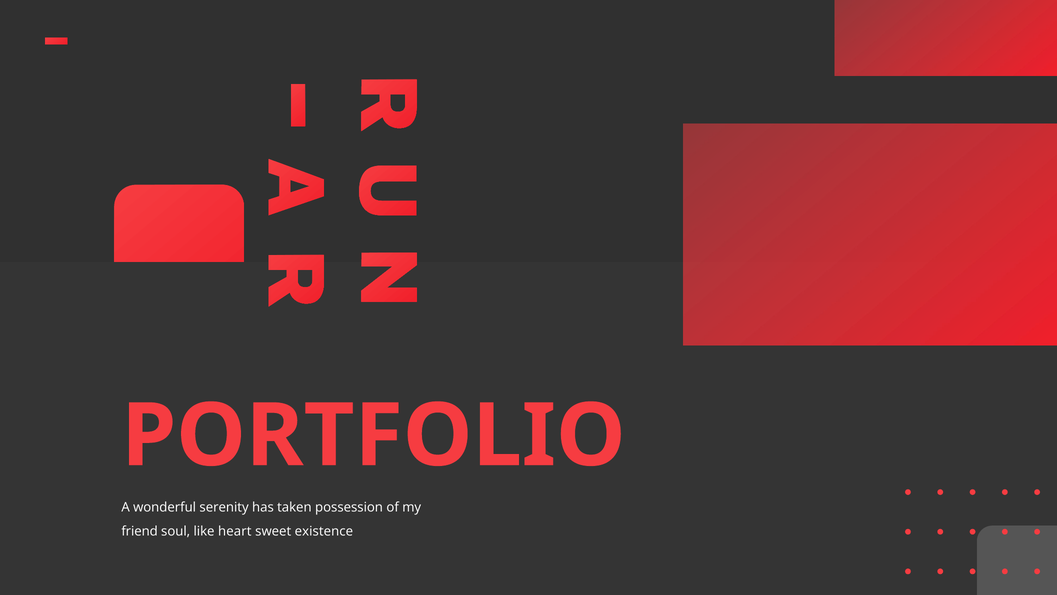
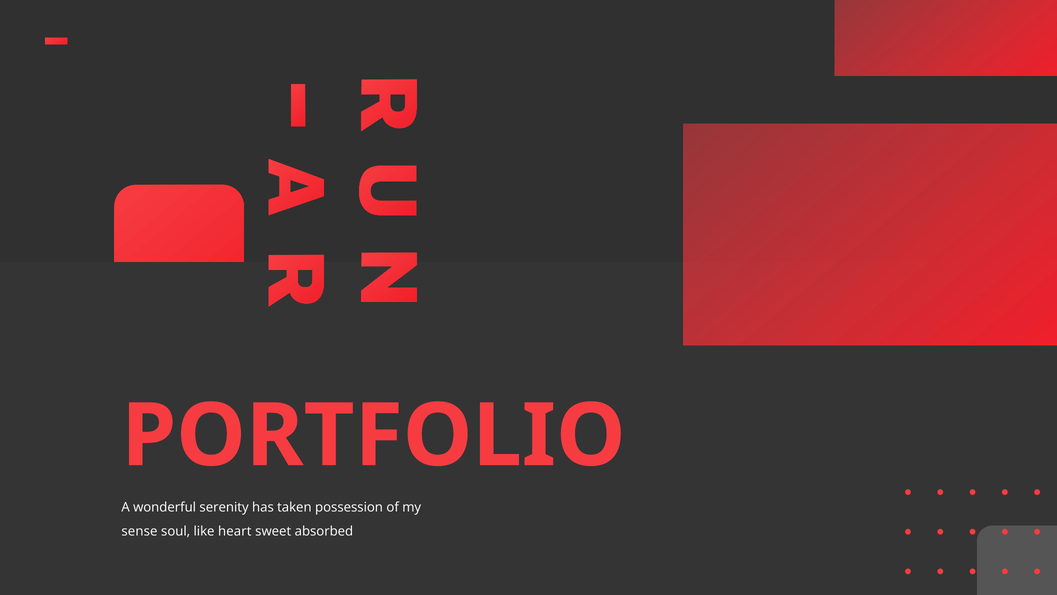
friend: friend -> sense (139, 531)
existence: existence -> absorbed (324, 531)
